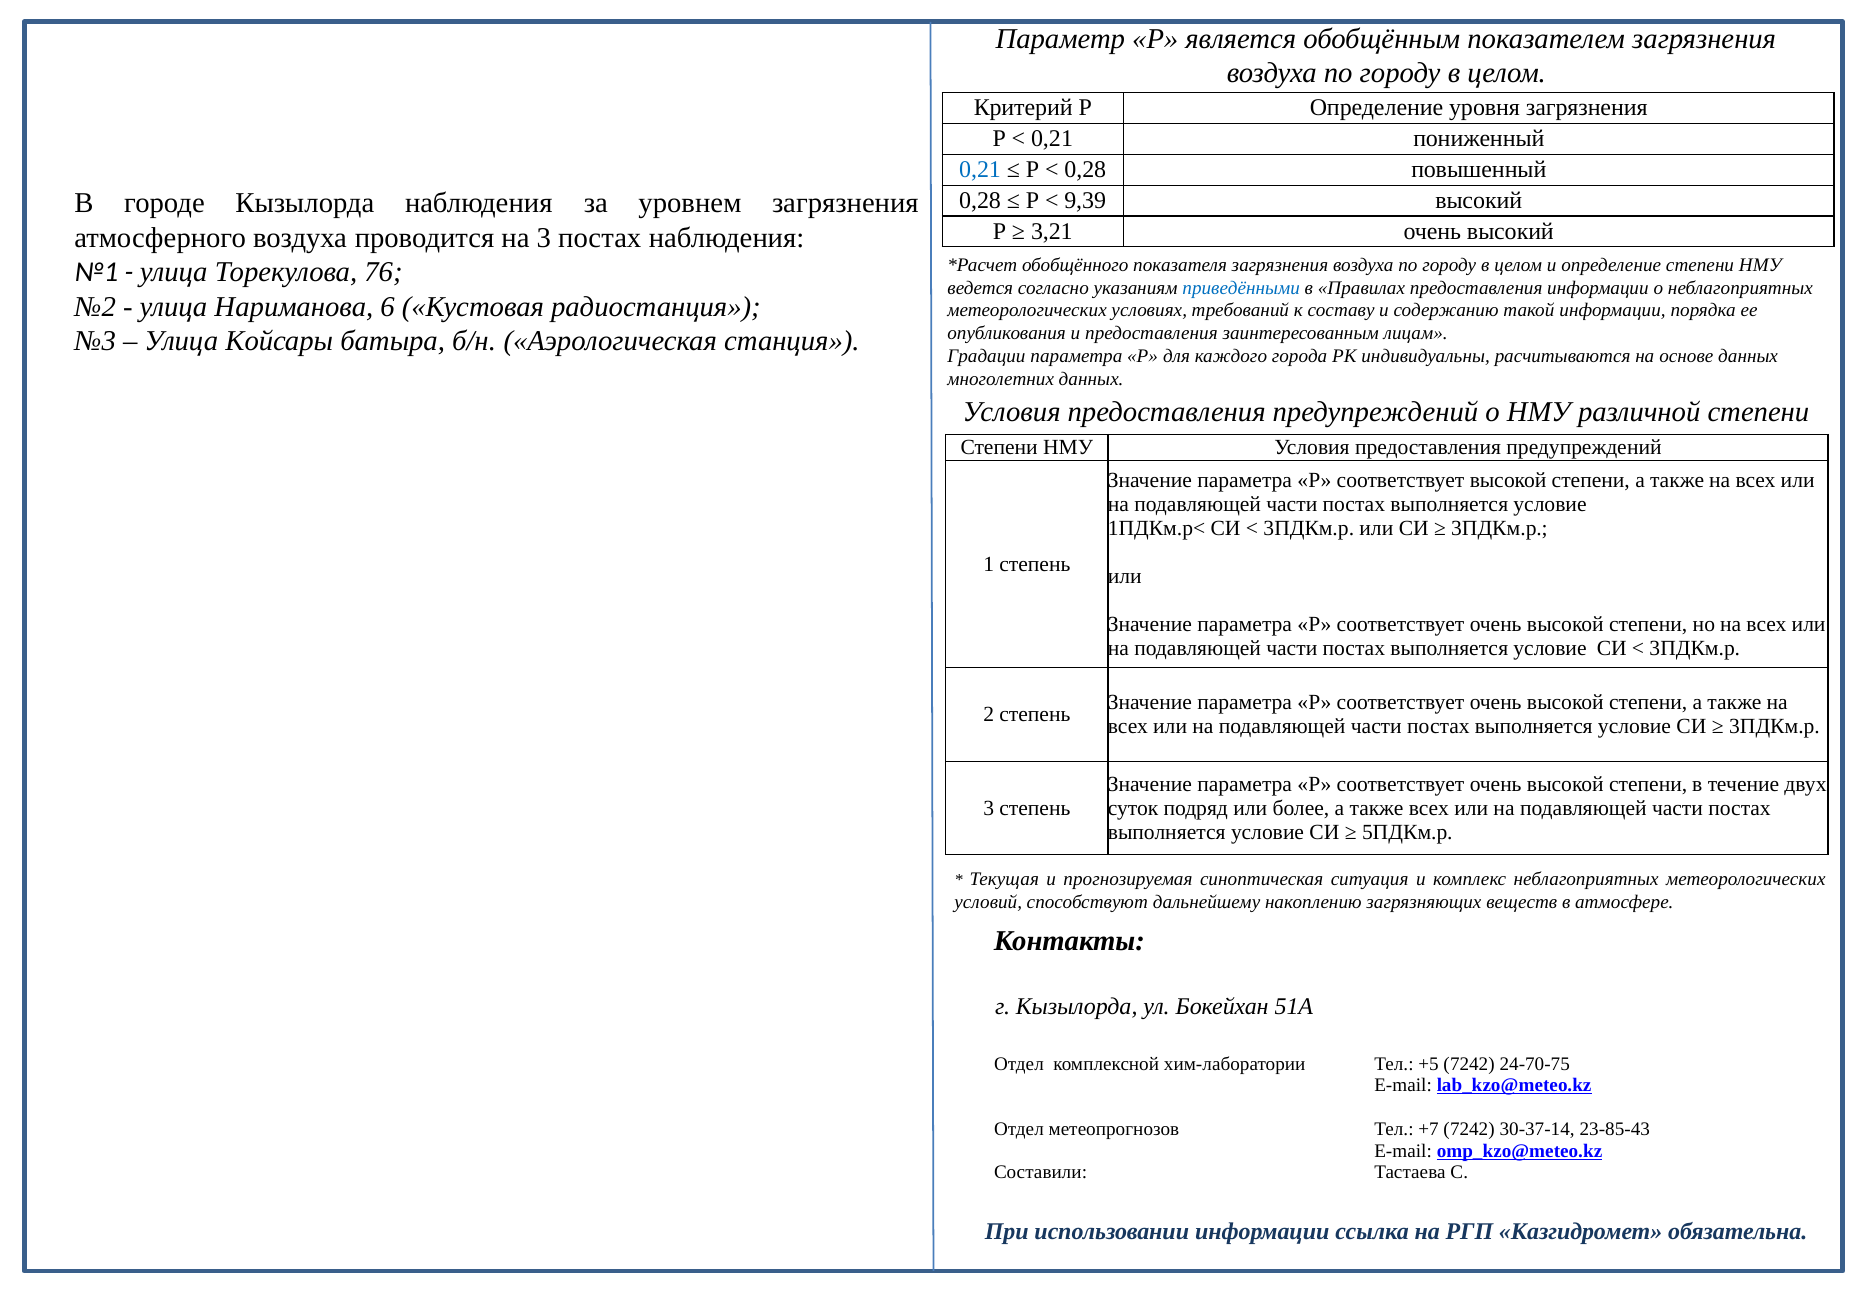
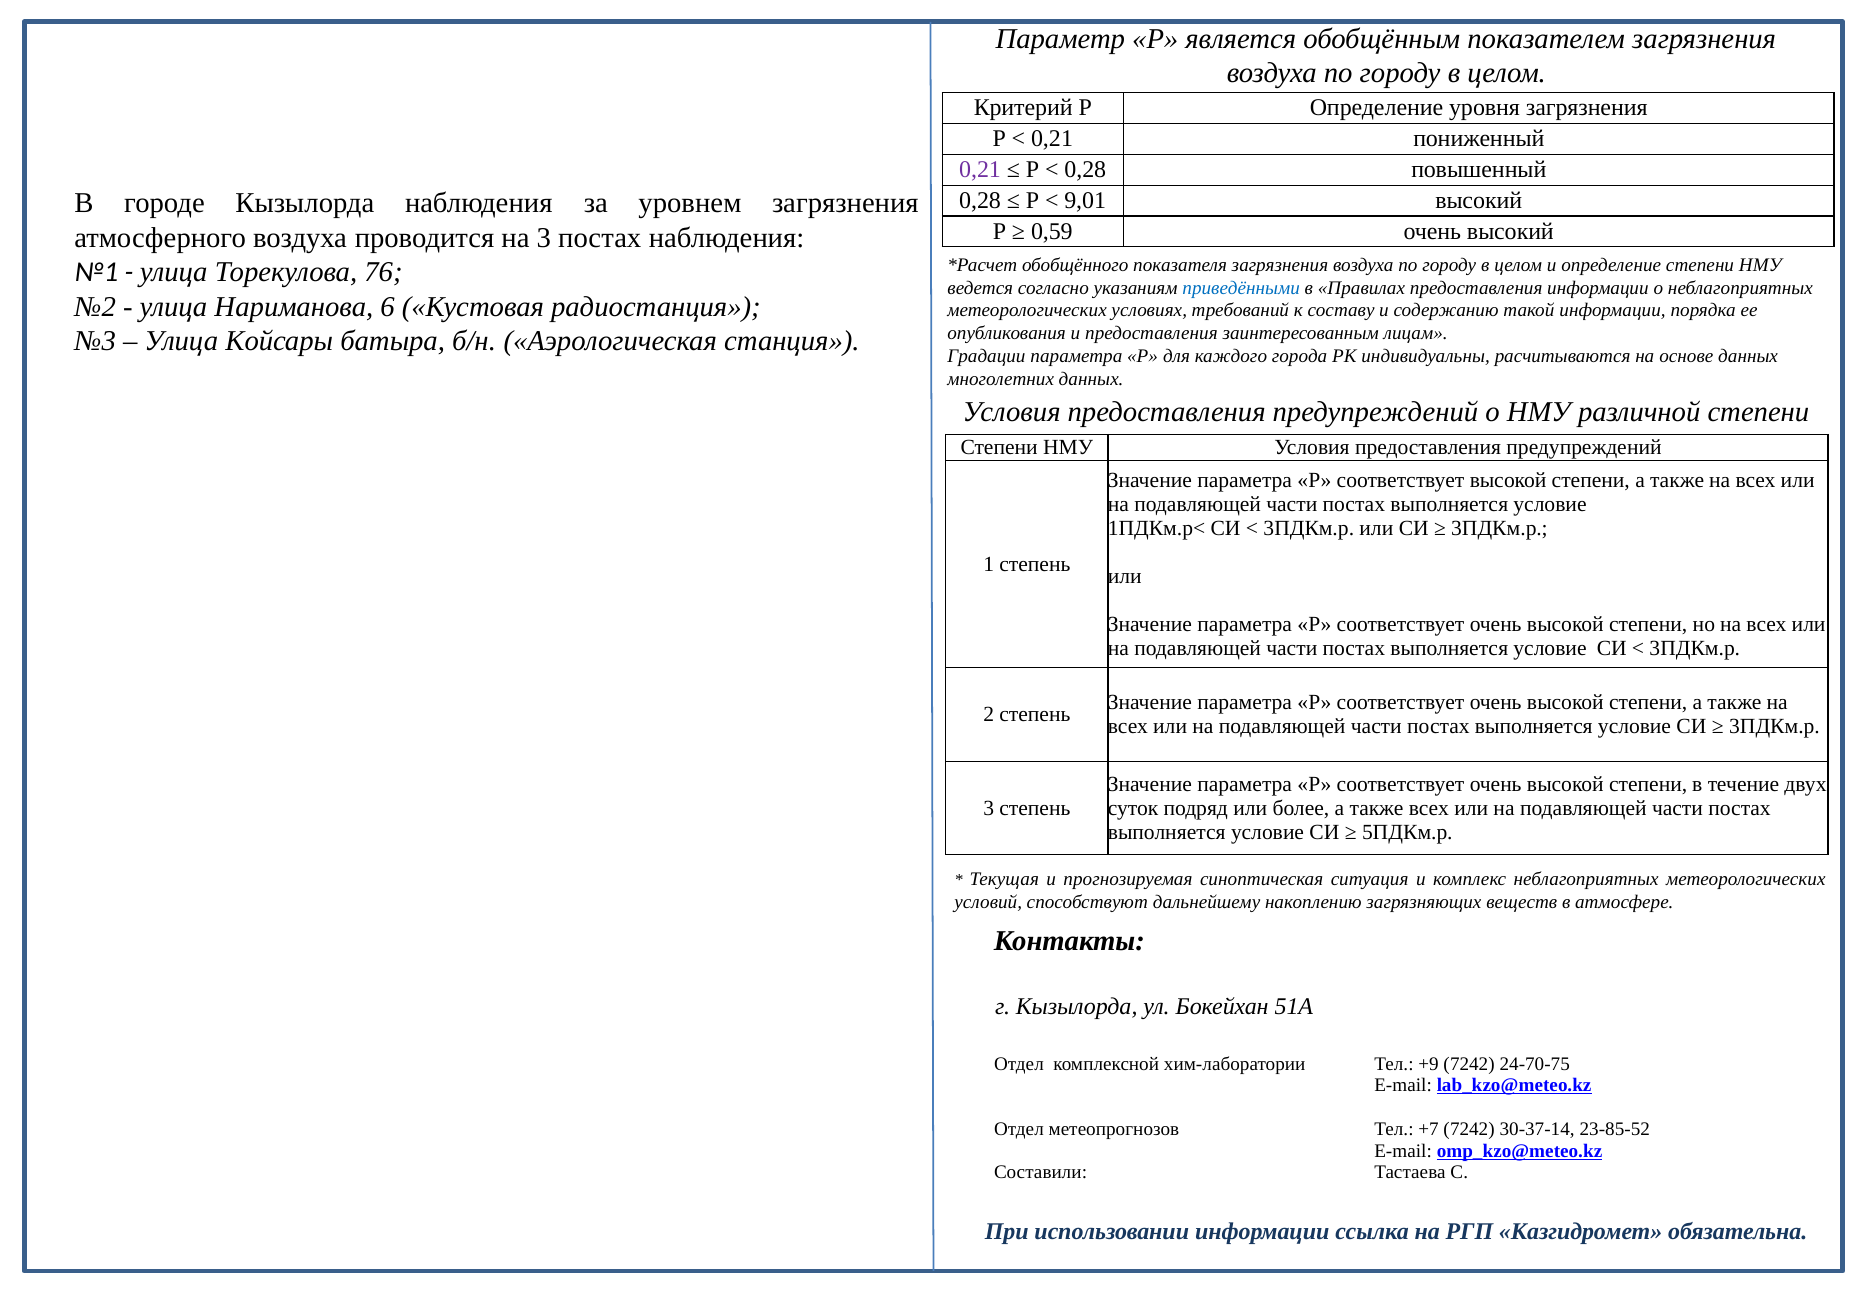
0,21 colour: blue -> purple (980, 169)
9,39: 9,39 -> 9,01 (1085, 200)
3,21: 3,21 -> 0,59 (1052, 231)
+5: +5 -> +9 (1428, 1063)
23-85-43: 23-85-43 -> 23-85-52 (1615, 1129)
